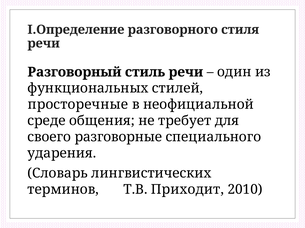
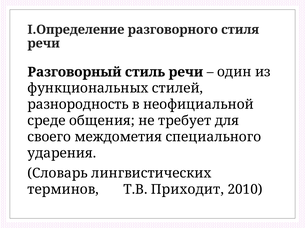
просторечные: просторечные -> разнородность (78, 105)
разговорные: разговорные -> междометия (118, 137)
